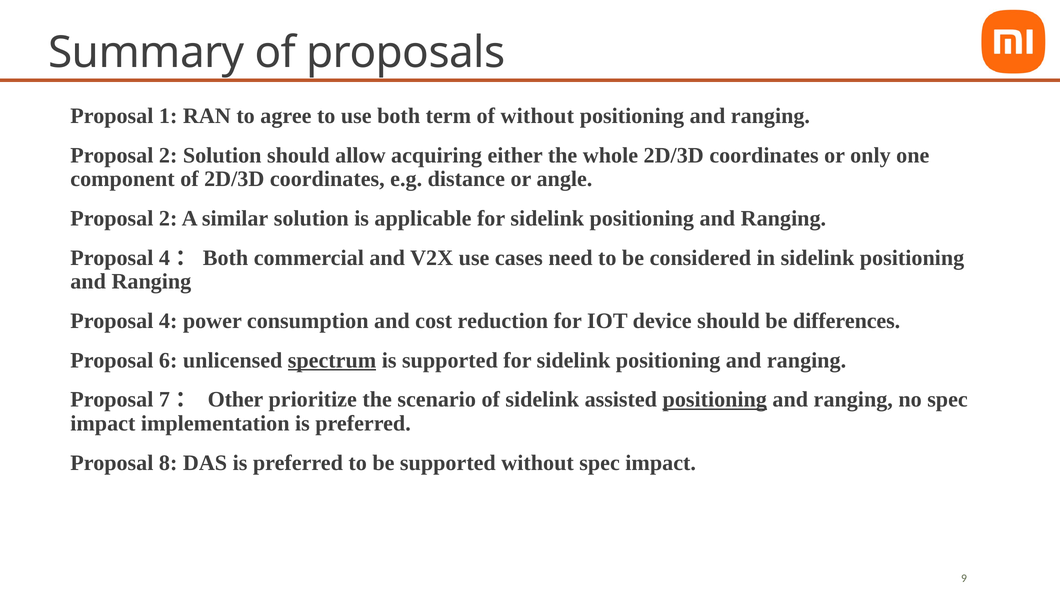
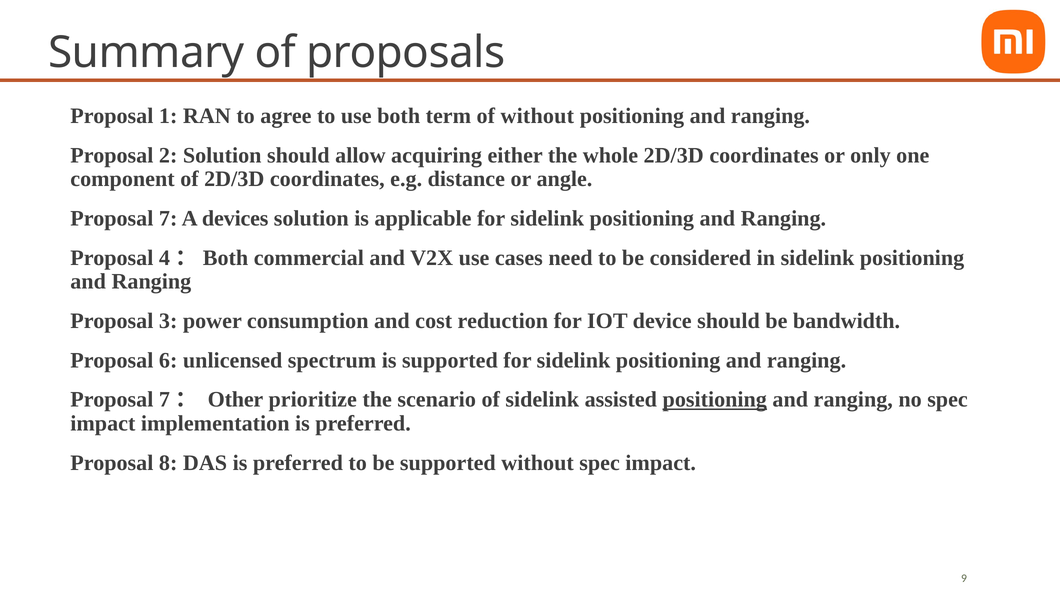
2: 2 -> 7 (168, 219)
similar: similar -> devices (235, 219)
4: 4 -> 3 (168, 321)
differences: differences -> bandwidth (847, 321)
spectrum underline: present -> none (332, 360)
